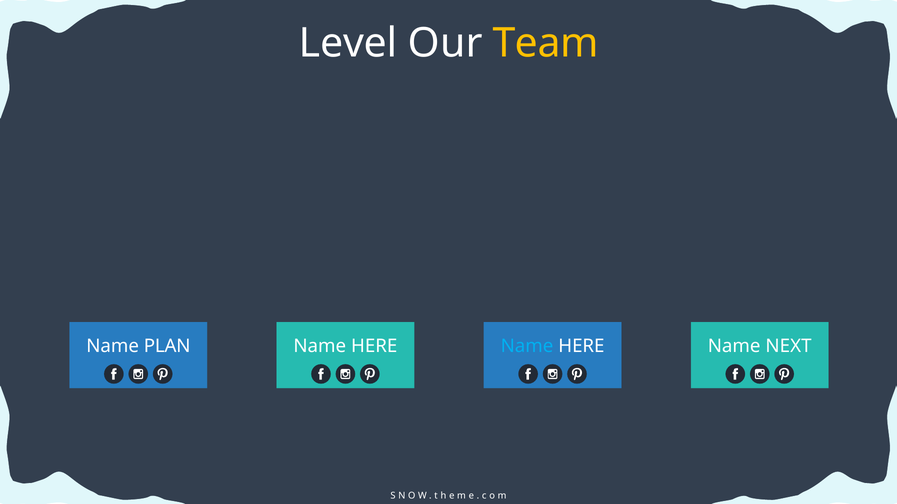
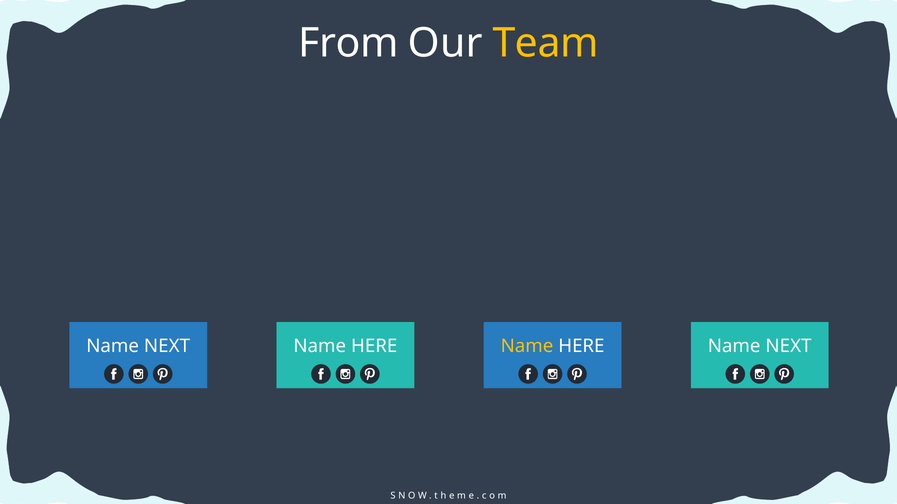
Level: Level -> From (348, 43)
PLAN: PLAN -> NEXT (167, 346)
Name colour: light blue -> yellow (527, 346)
